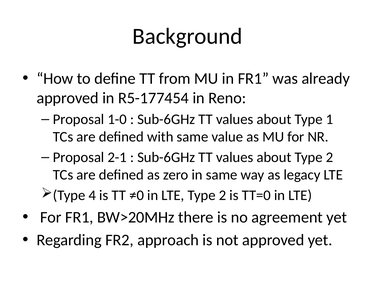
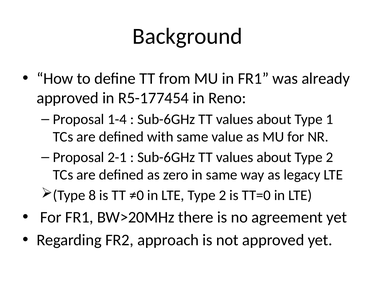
1-0: 1-0 -> 1-4 (117, 119)
4: 4 -> 8 (92, 195)
